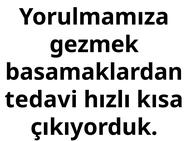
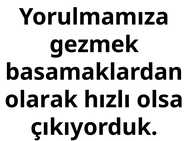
tedavi: tedavi -> olarak (41, 100)
kısa: kısa -> olsa (160, 100)
